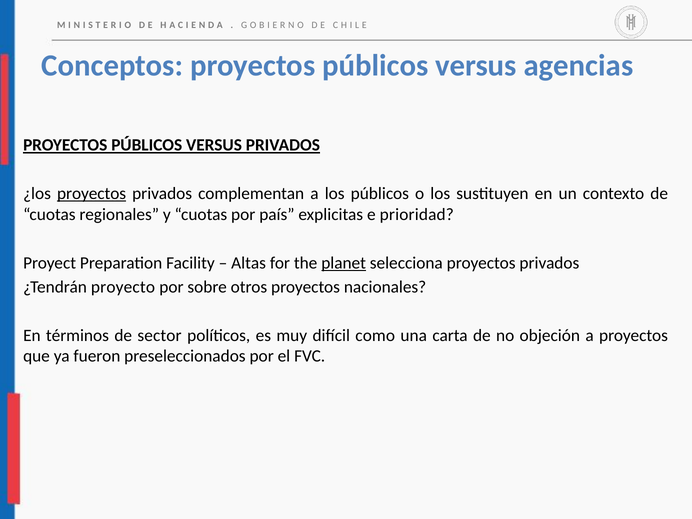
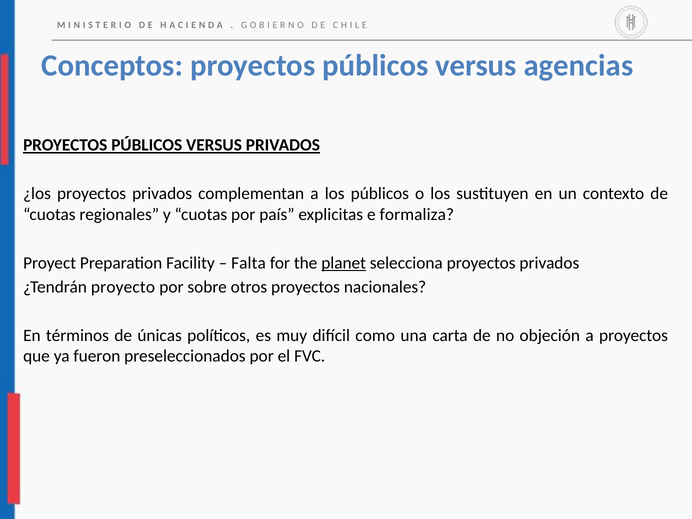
proyectos underline: present -> none (92, 194)
prioridad: prioridad -> formaliza (417, 214)
Altas: Altas -> Falta (249, 263)
sector: sector -> únicas (160, 336)
